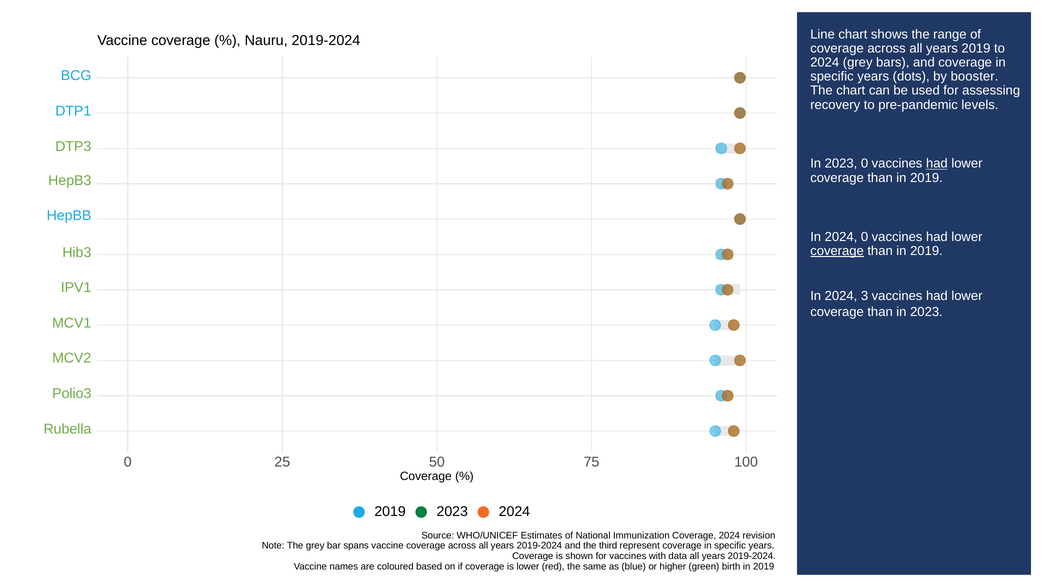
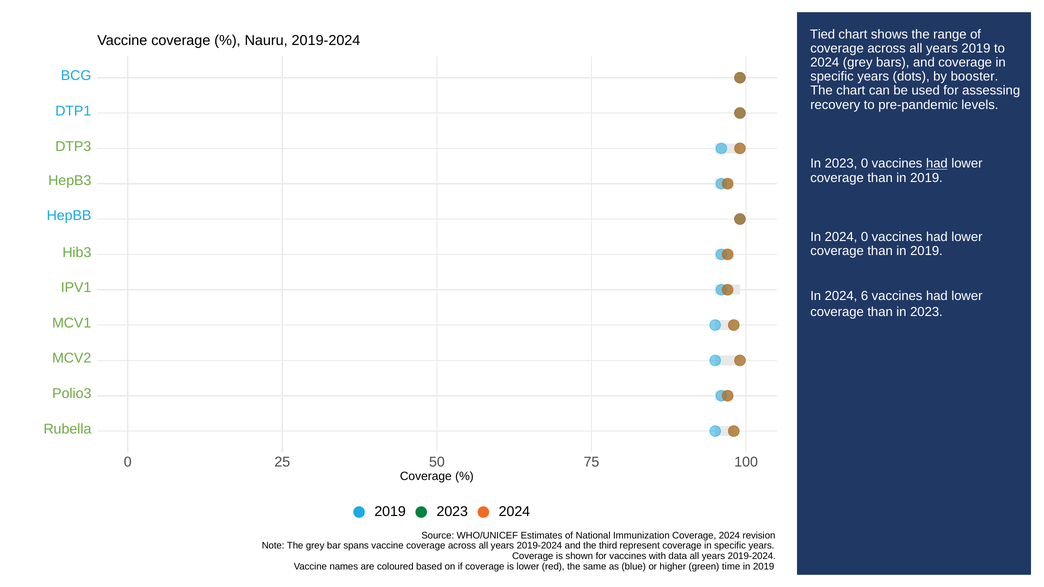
Line: Line -> Tied (823, 34)
coverage underline: present -> none (837, 251)
3: 3 -> 6 (865, 296)
birth: birth -> time (731, 567)
